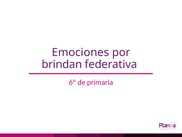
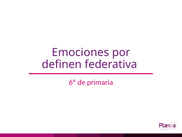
brindan: brindan -> definen (62, 64)
